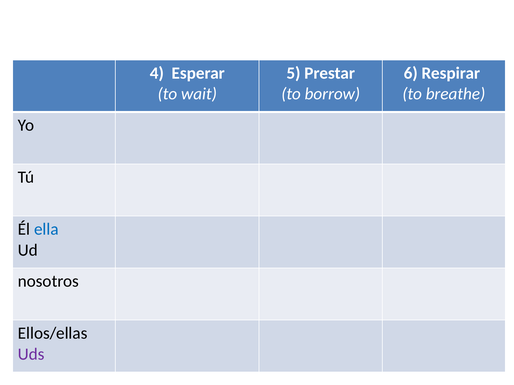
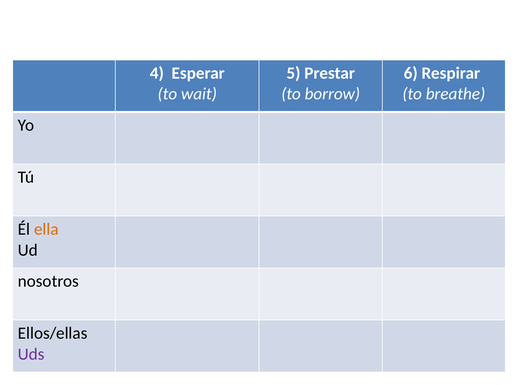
ella colour: blue -> orange (46, 229)
